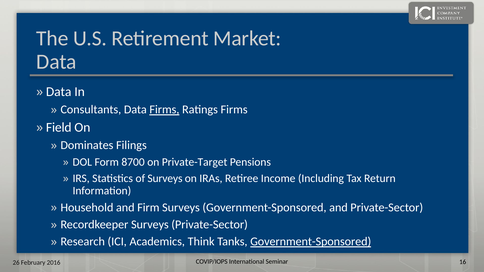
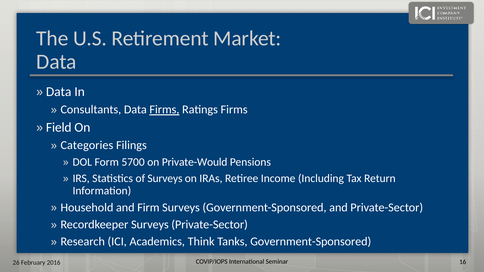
Dominates: Dominates -> Categories (87, 145)
8700: 8700 -> 5700 (133, 162)
Private-Target: Private-Target -> Private-Would (195, 162)
Government-Sponsored underline: present -> none (311, 242)
